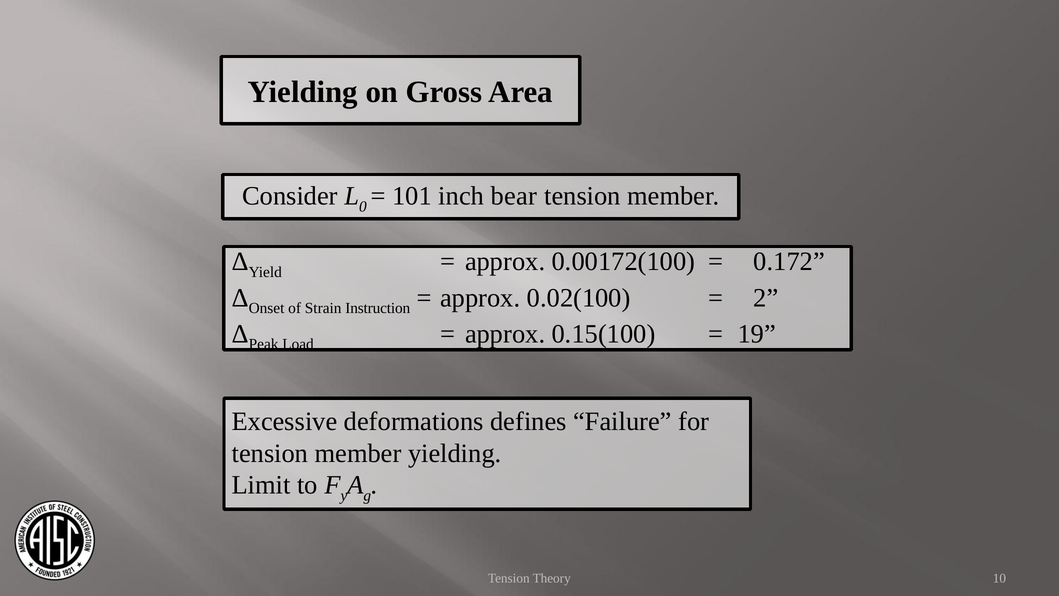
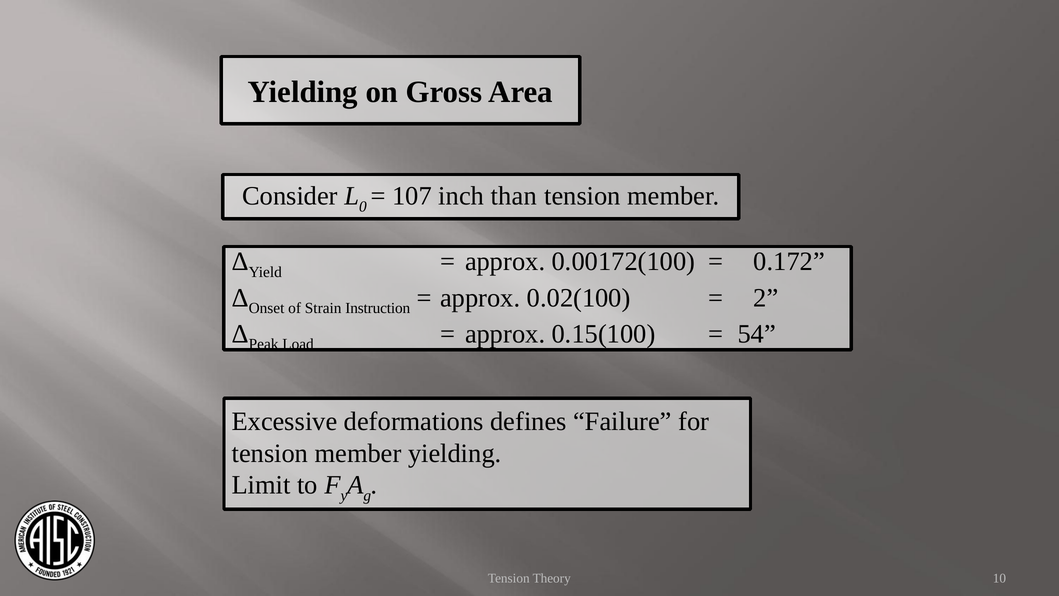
101: 101 -> 107 (412, 196)
bear: bear -> than (514, 196)
19: 19 -> 54 (757, 334)
